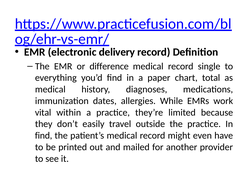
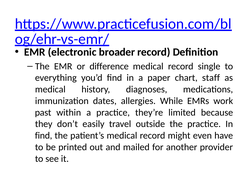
delivery: delivery -> broader (117, 52)
total: total -> staff (211, 78)
vital: vital -> past (43, 112)
